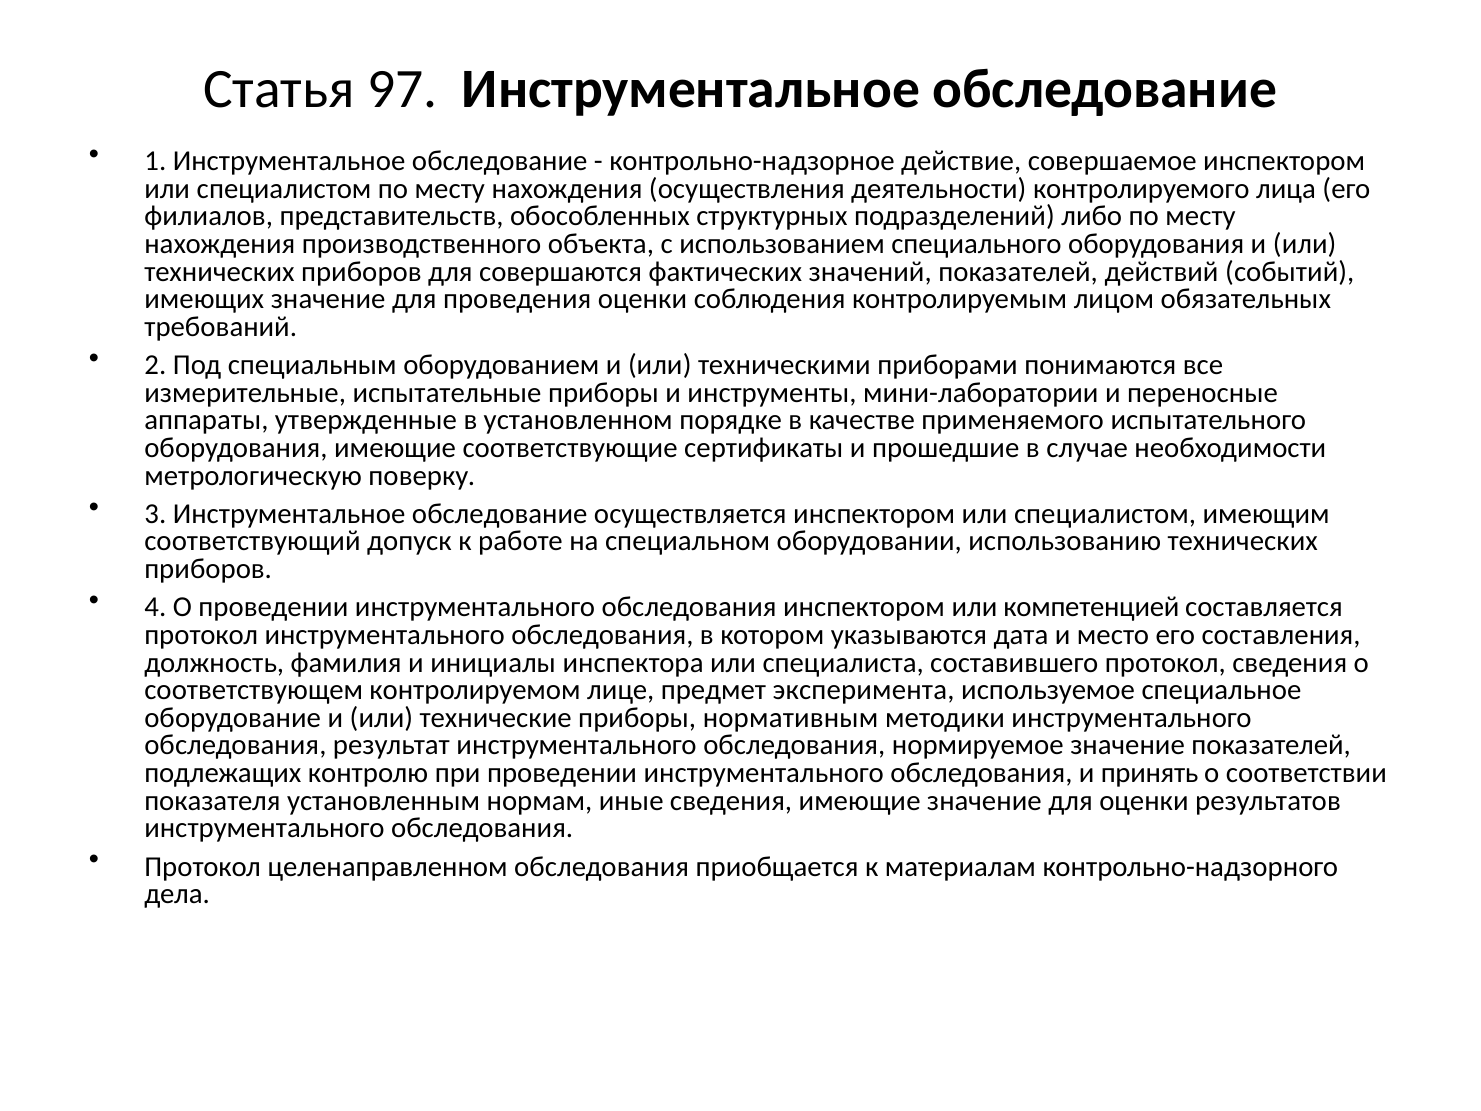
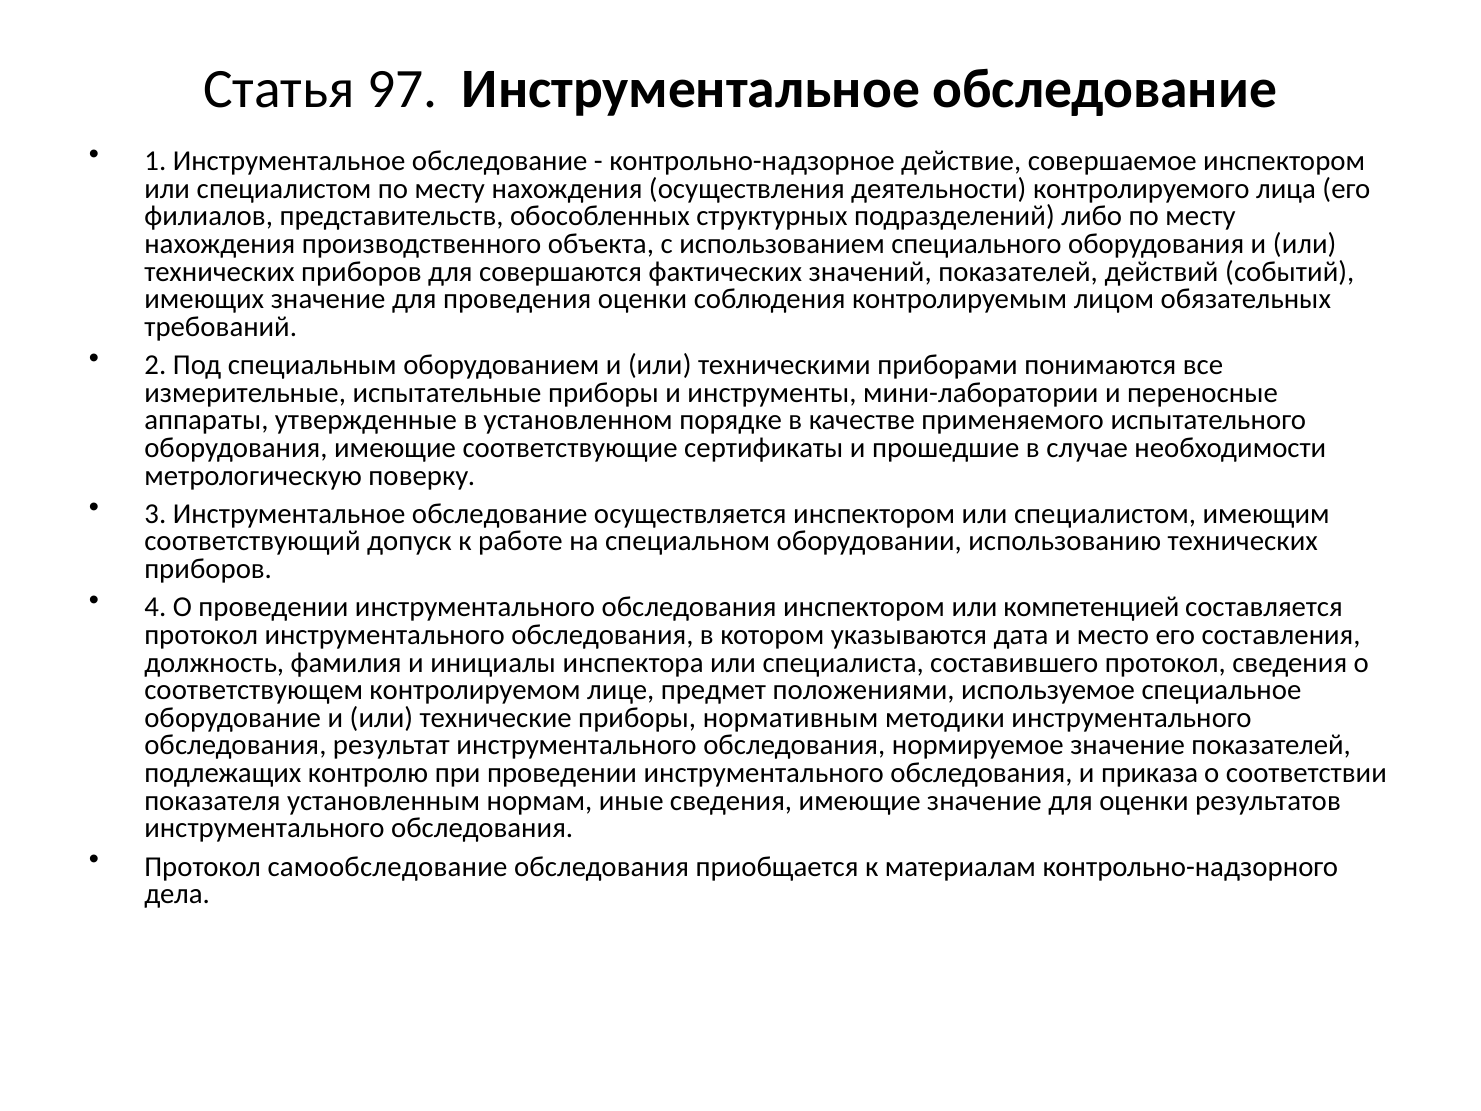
эксперимента: эксперимента -> положениями (864, 690)
принять: принять -> приказа (1150, 773)
целенаправленном: целенаправленном -> самообследование (387, 866)
